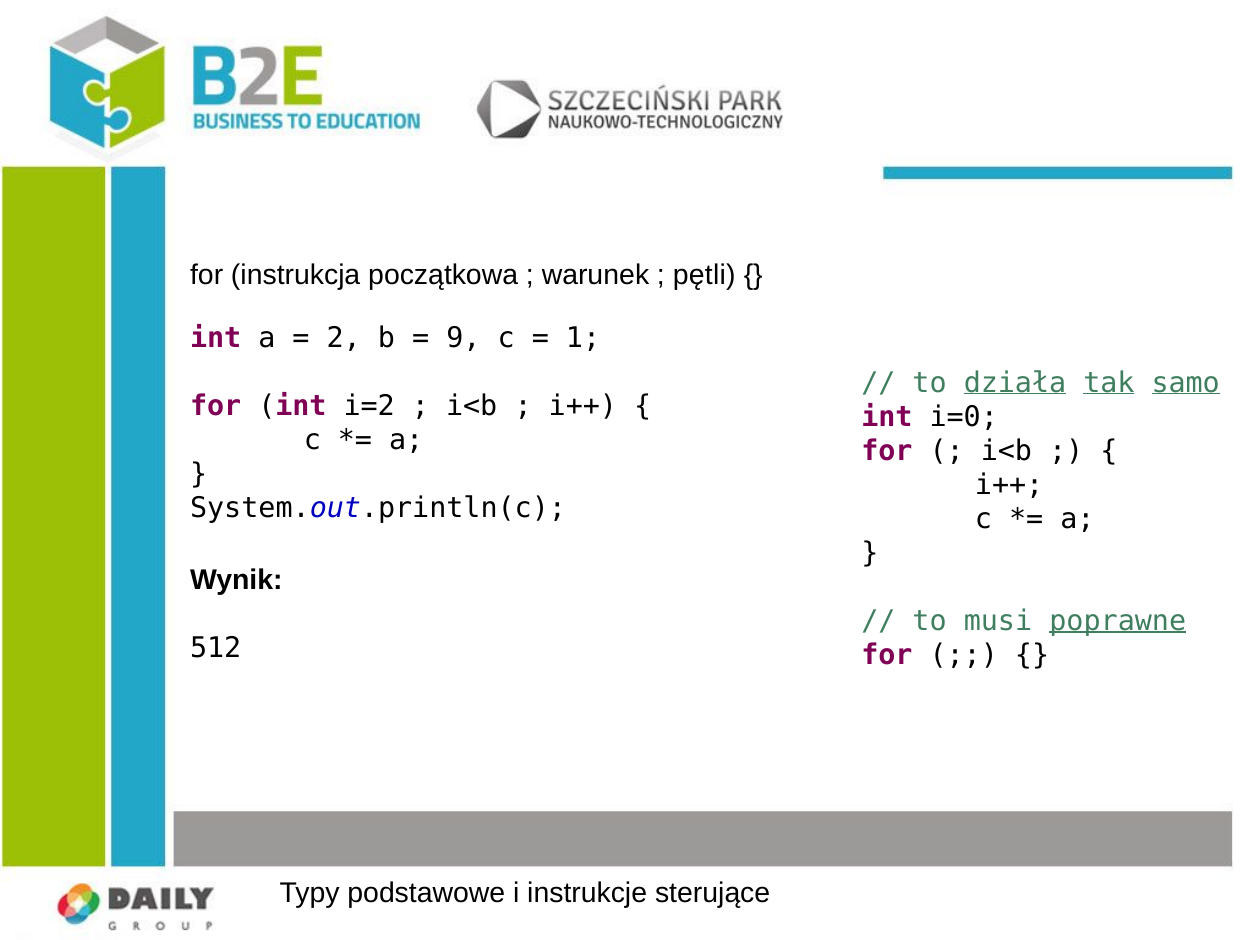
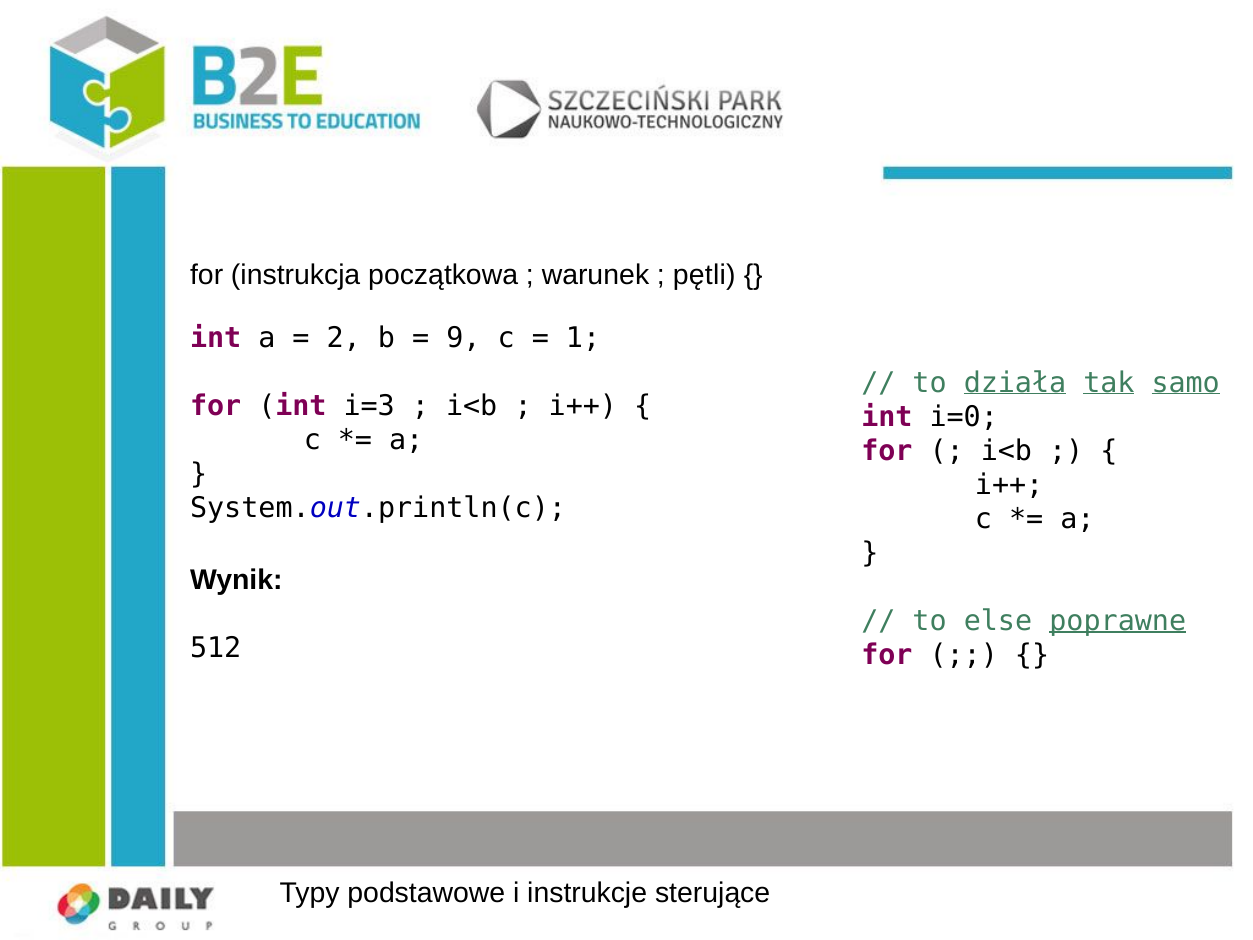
i=2: i=2 -> i=3 (369, 406)
musi: musi -> else (998, 621)
